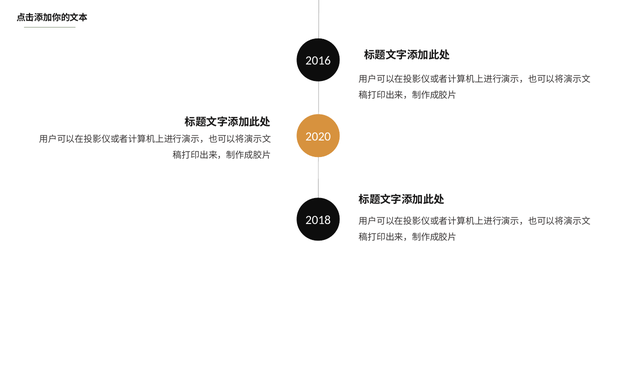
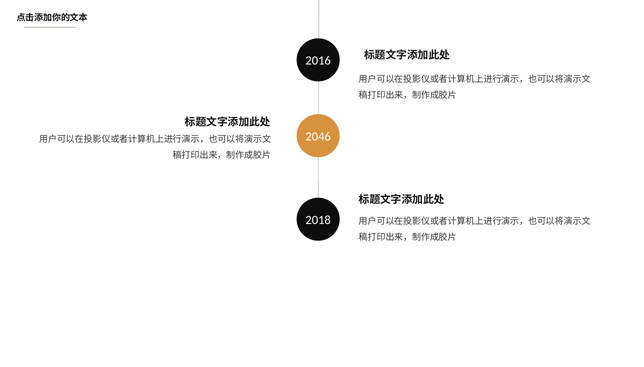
2020: 2020 -> 2046 (318, 137)
